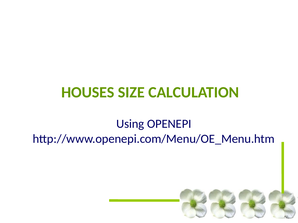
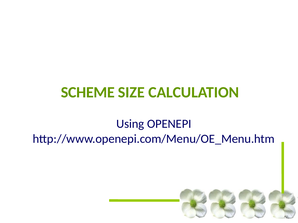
HOUSES: HOUSES -> SCHEME (88, 93)
